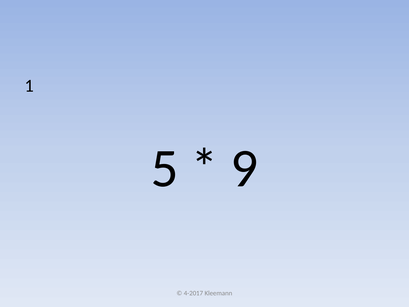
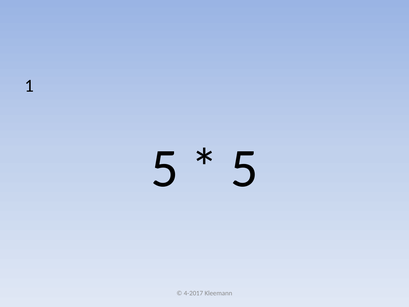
9: 9 -> 5 (244, 168)
